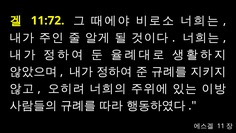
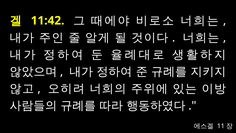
11:72: 11:72 -> 11:42 (48, 21)
